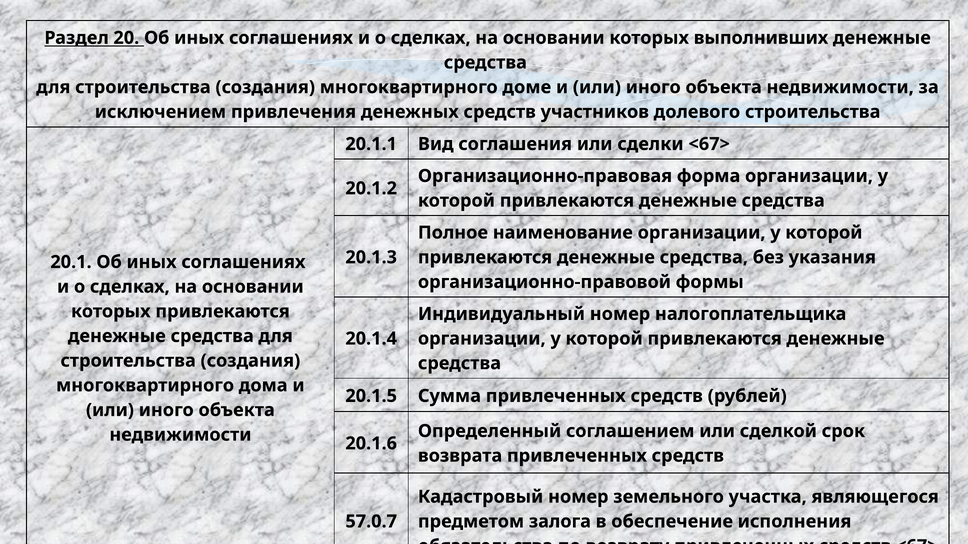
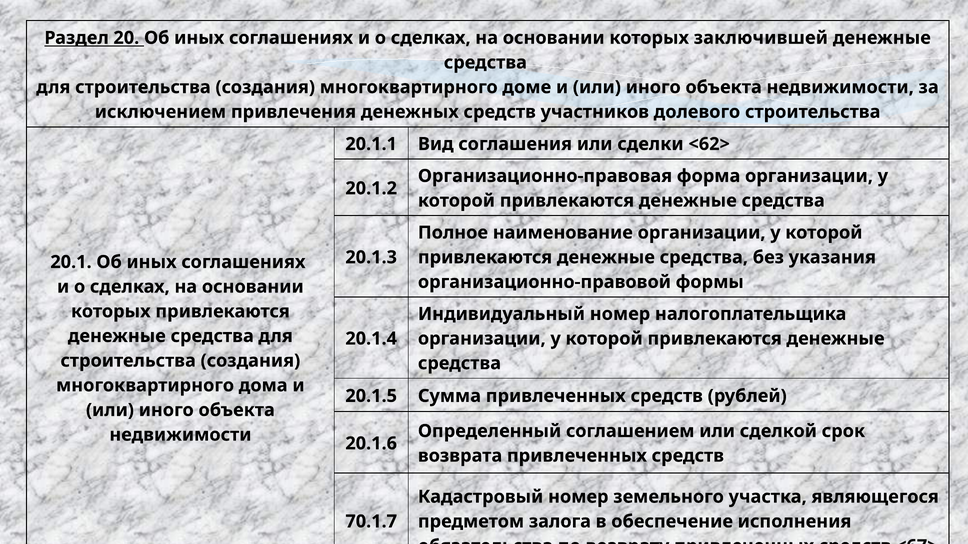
выполнивших: выполнивших -> заключившей (761, 38)
сделки <67>: <67> -> <62> (709, 144)
57.0.7: 57.0.7 -> 70.1.7 (371, 522)
